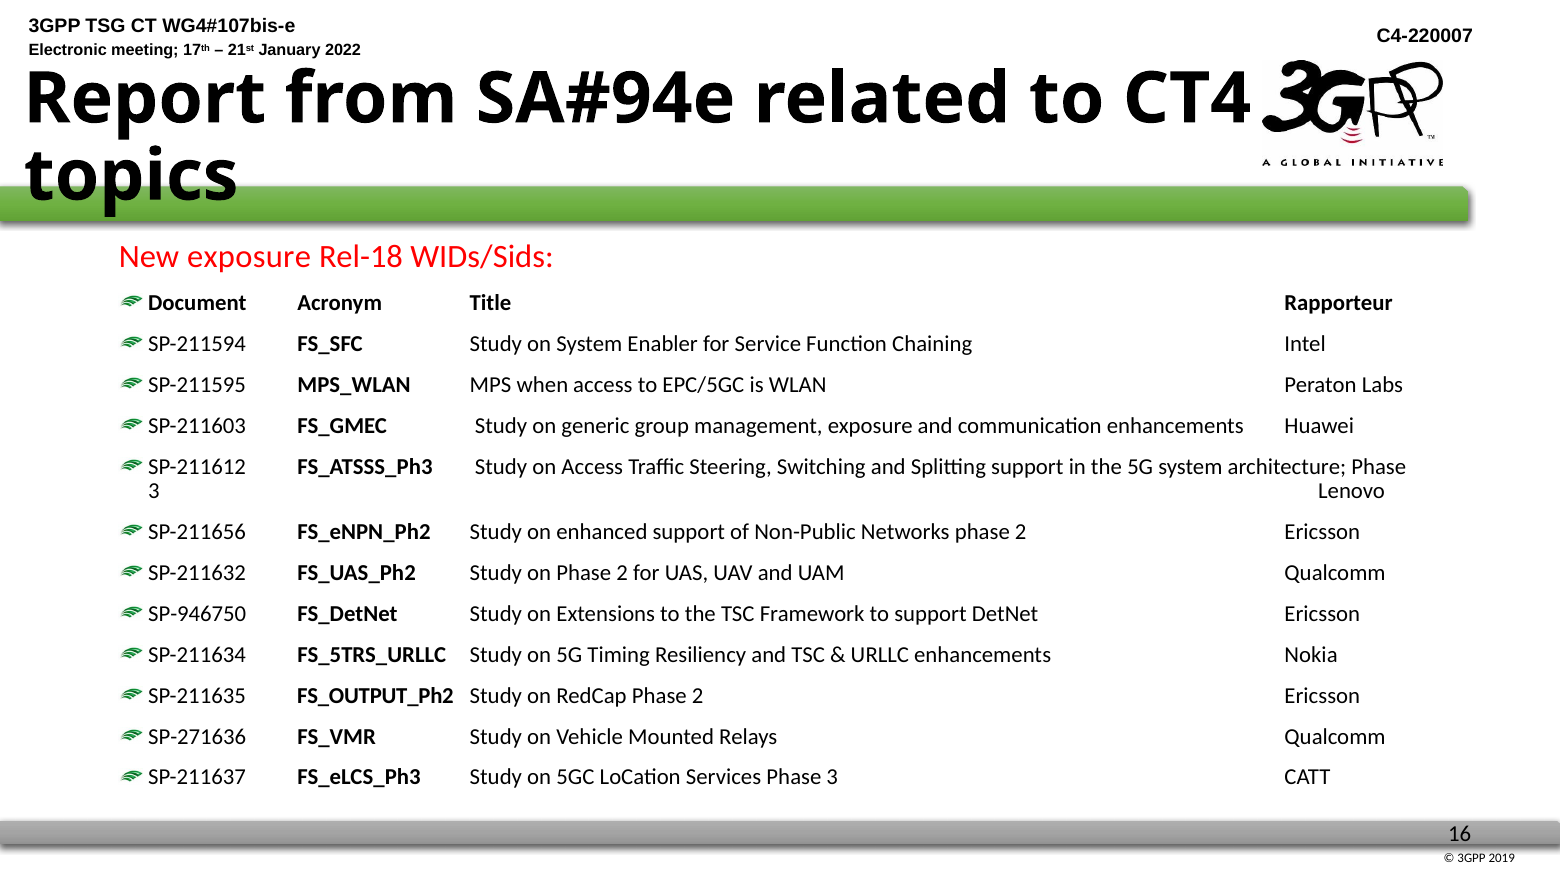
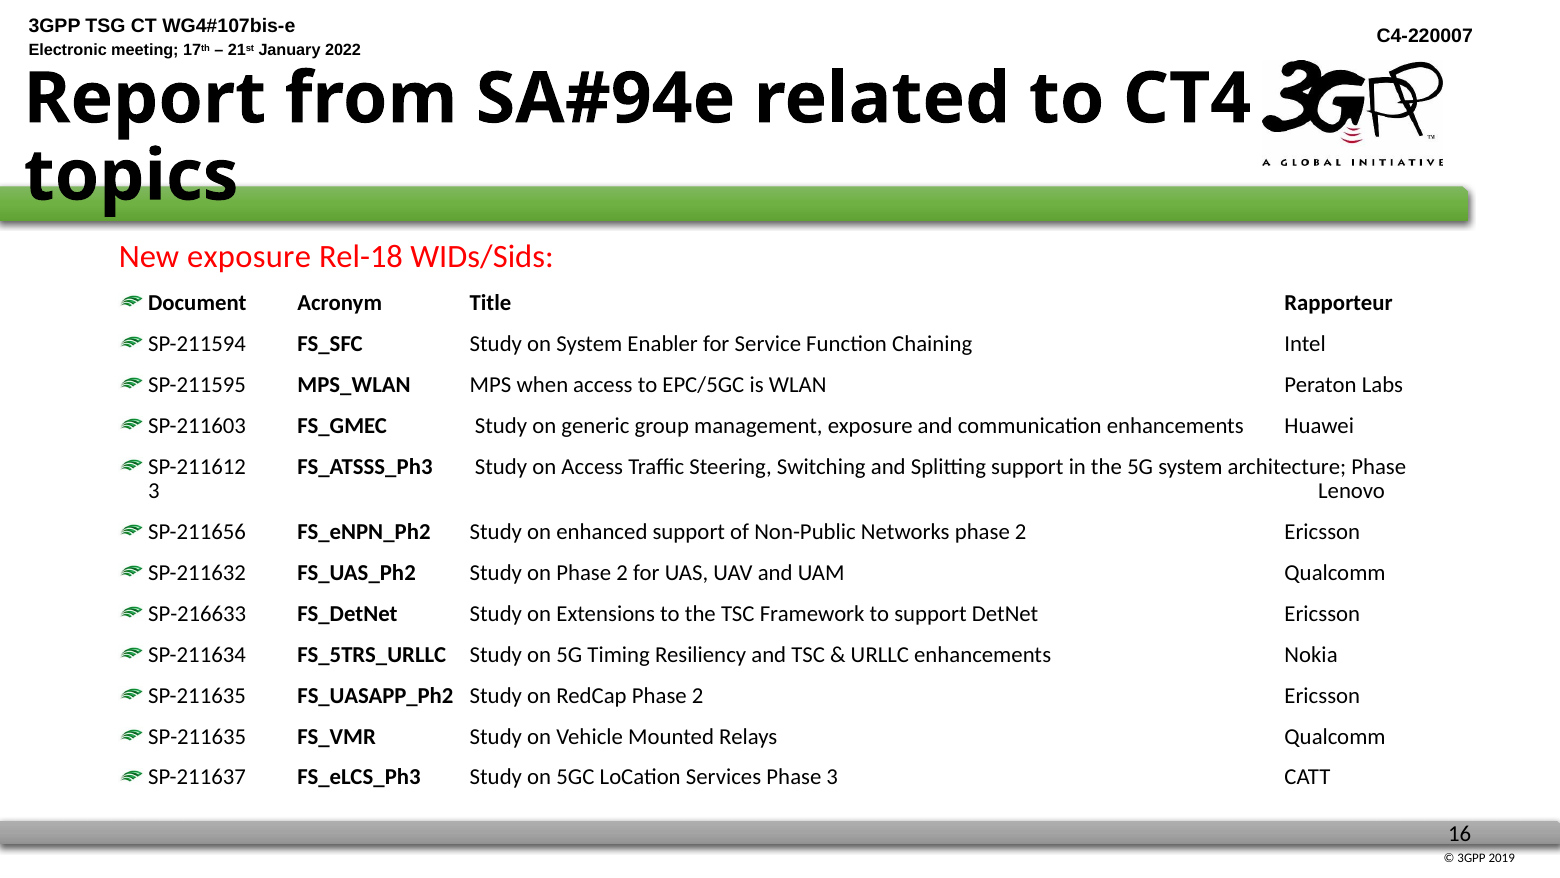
SP-946750: SP-946750 -> SP-216633 (197, 614)
FS_OUTPUT_Ph2: FS_OUTPUT_Ph2 -> FS_UASAPP_Ph2 (375, 695)
SP-271636: SP-271636 -> SP-211635 (197, 736)
